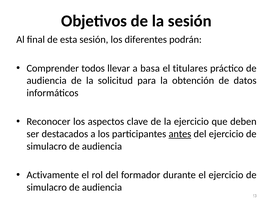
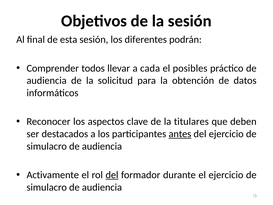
basa: basa -> cada (150, 68)
titulares: titulares -> posibles (190, 68)
la ejercicio: ejercicio -> titulares (191, 121)
del underline: none -> present (112, 175)
